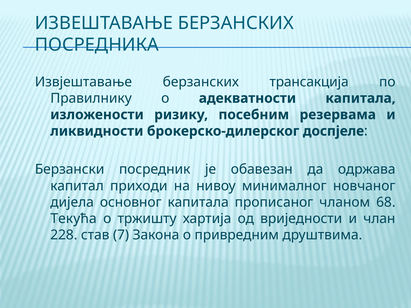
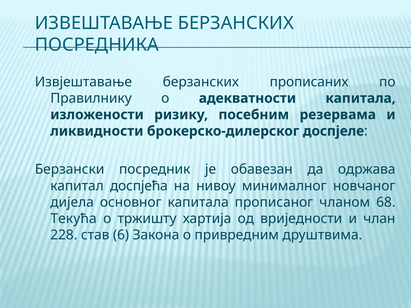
трансакција: трансакција -> прописаних (309, 82)
приходи: приходи -> доспјећа (139, 186)
7: 7 -> 6 (121, 235)
